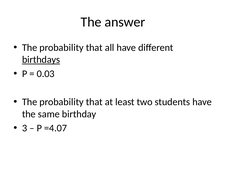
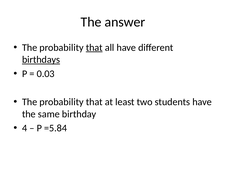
that underline: none -> present (94, 47)
3: 3 -> 4 (25, 128)
=4.07: =4.07 -> =5.84 (56, 128)
